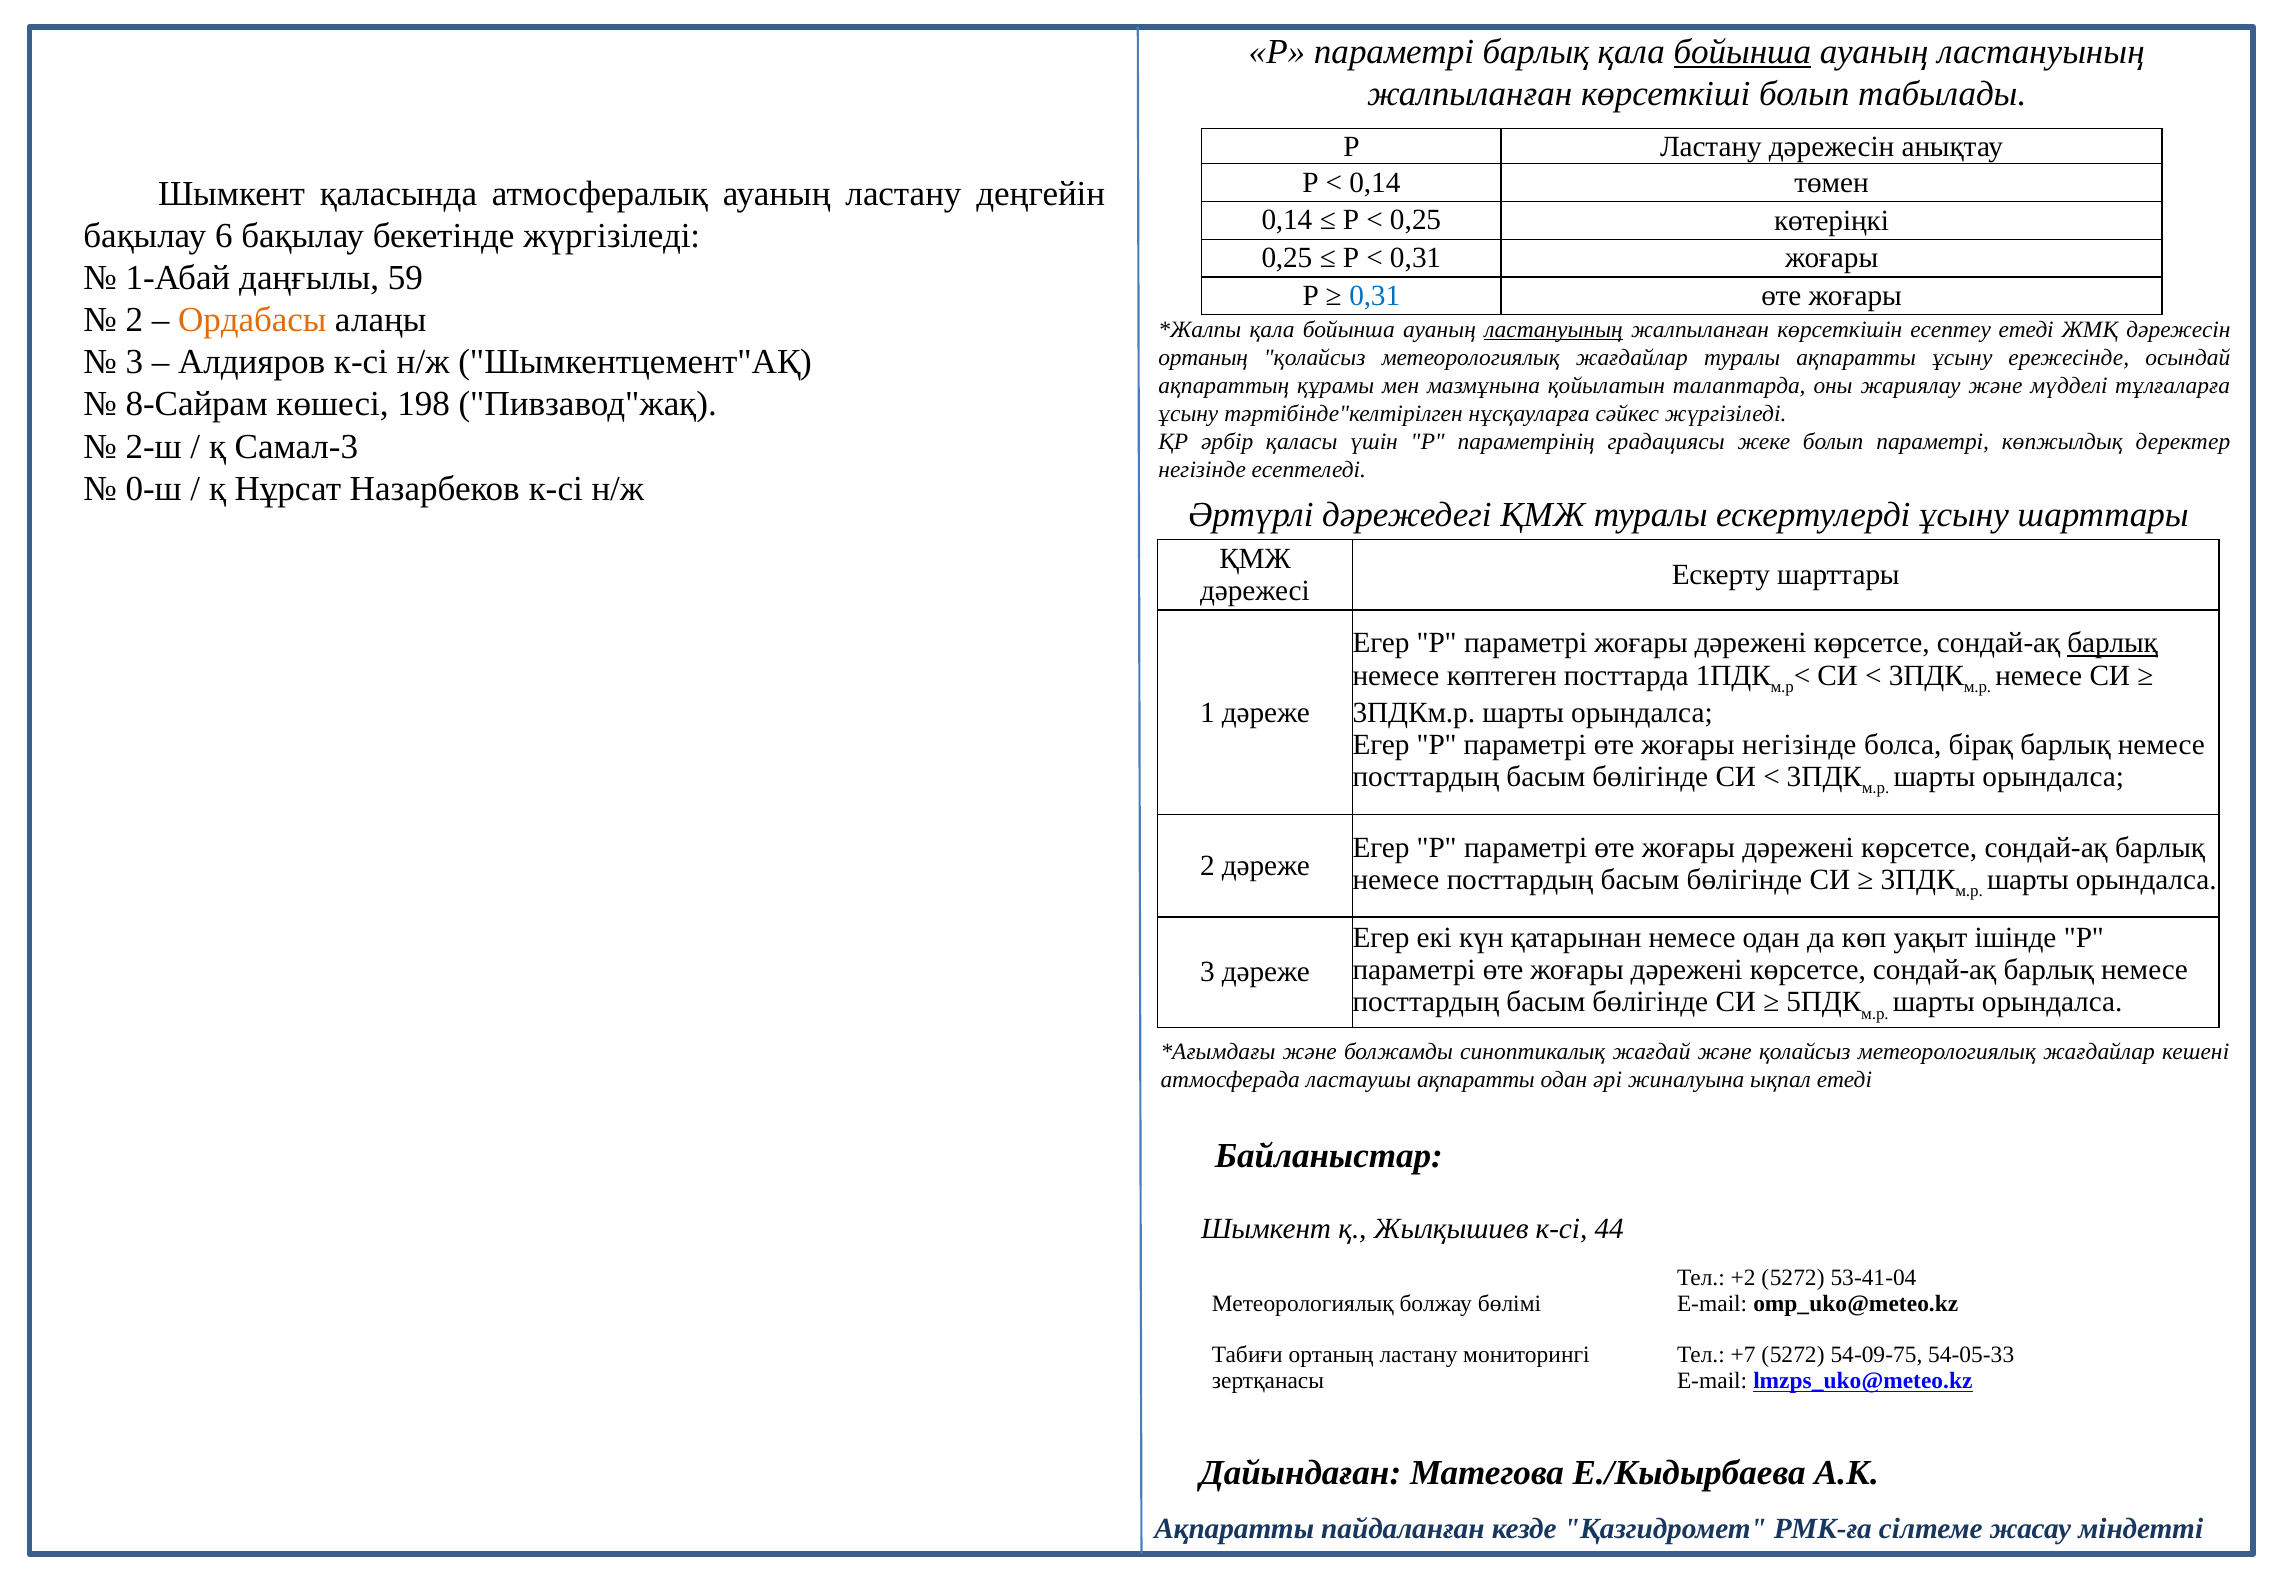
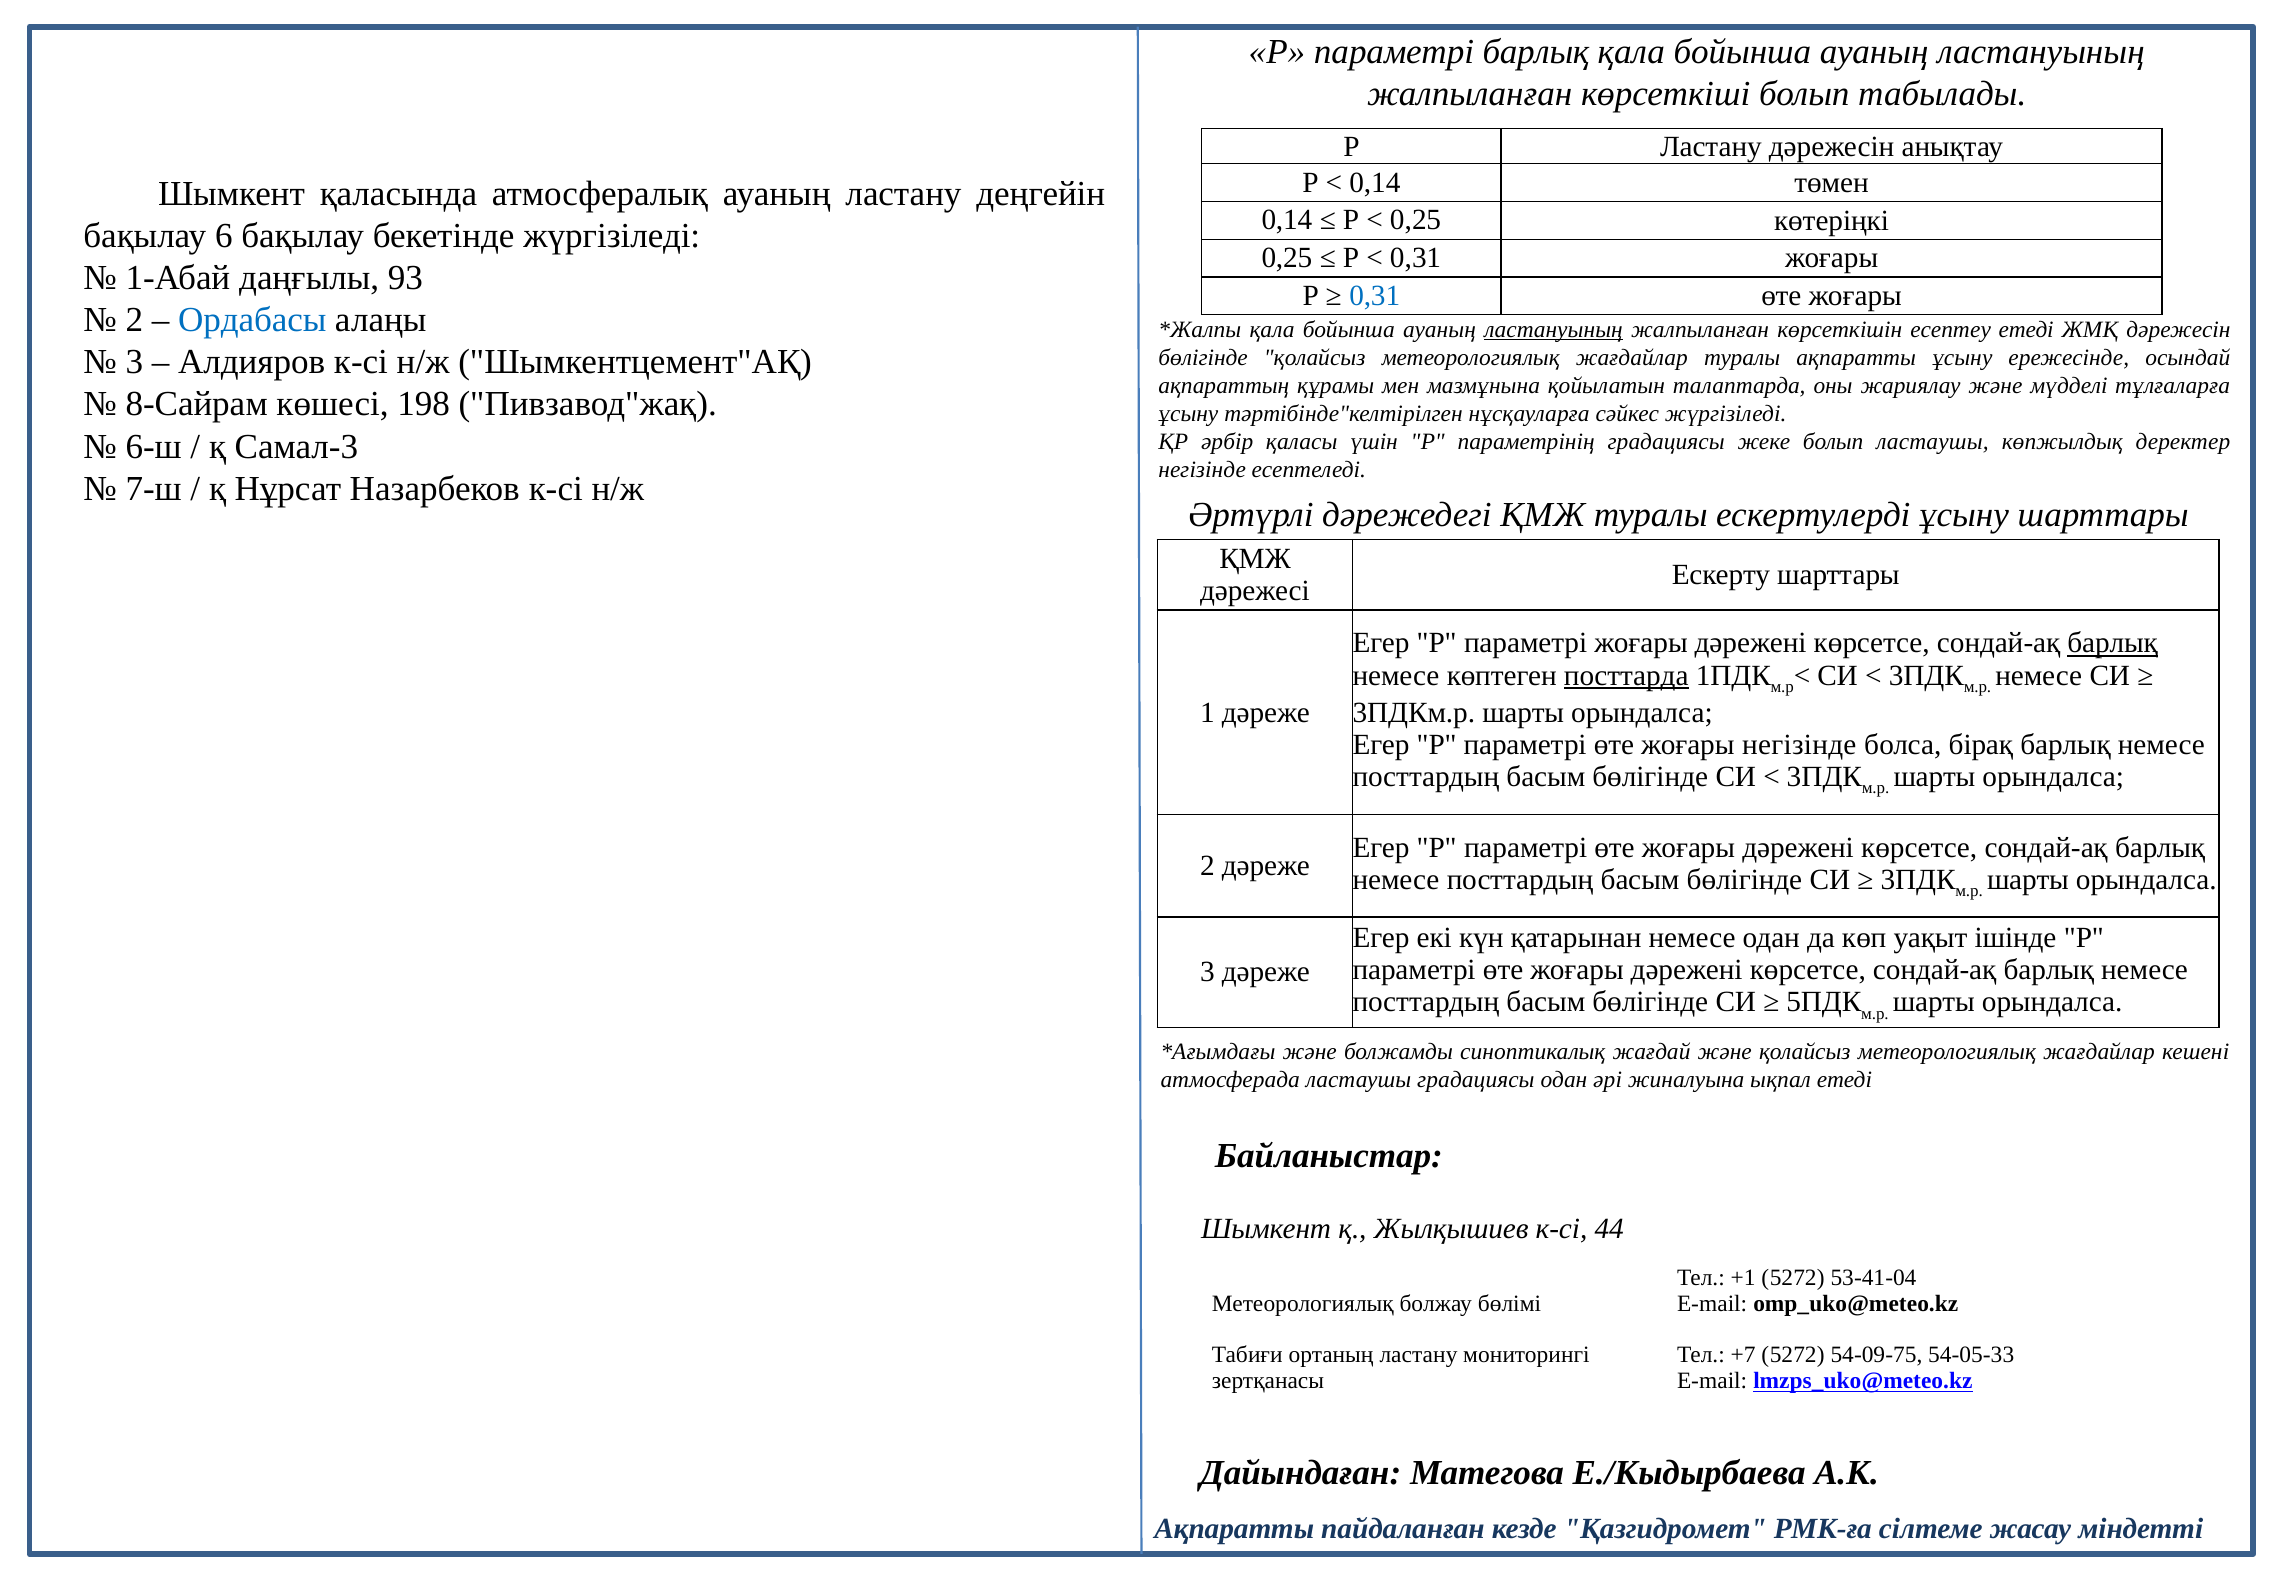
бойынша underline: present -> none (1742, 52)
59: 59 -> 93 (405, 278)
Ордабасы colour: orange -> blue (252, 320)
ортаның: ортаның -> бөлігінде (1203, 358)
2-ш: 2-ш -> 6-ш (154, 446)
болып параметрі: параметрі -> ластаушы (1933, 442)
0-ш: 0-ш -> 7-ш (154, 488)
посттарда underline: none -> present (1626, 675)
ластаушы ақпаратты: ақпаратты -> градациясы (1476, 1080)
+2: +2 -> +1 (1743, 1277)
